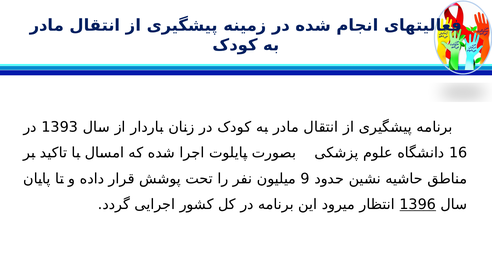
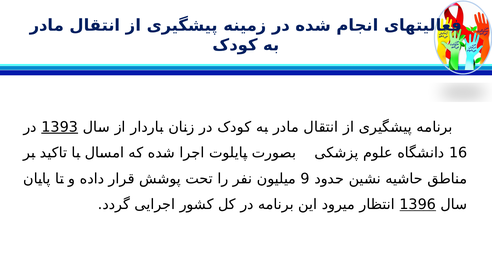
1393 underline: none -> present (60, 127)
